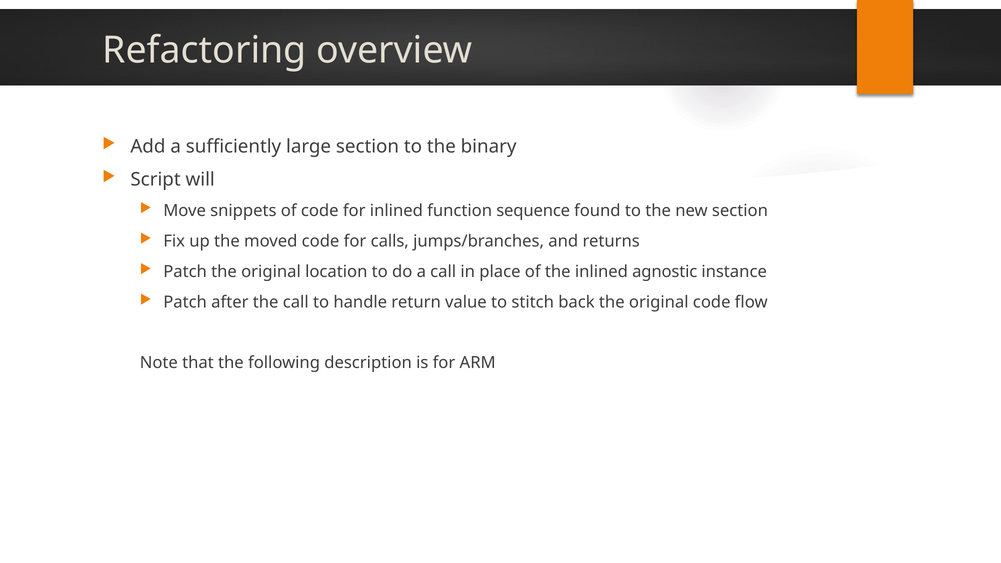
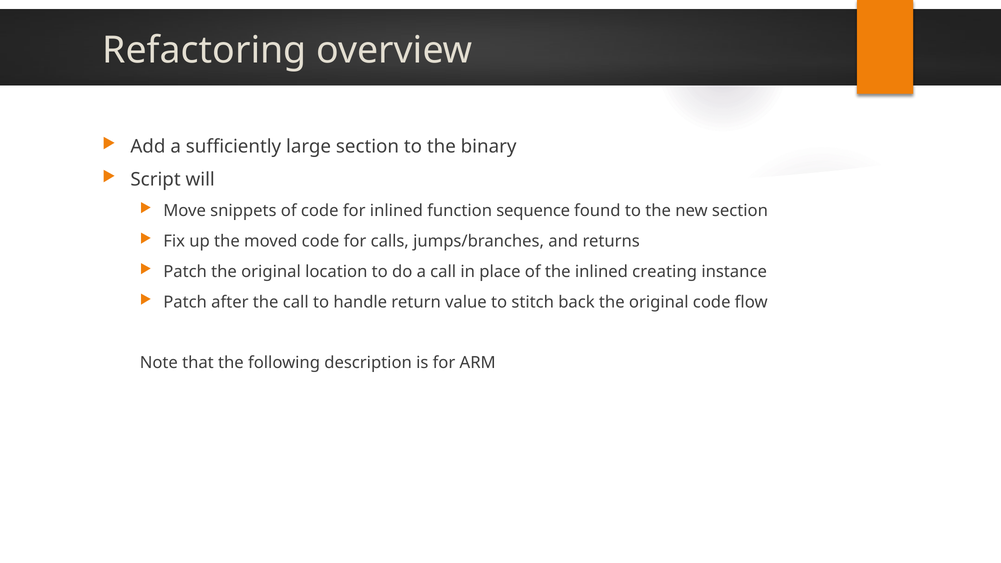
agnostic: agnostic -> creating (665, 272)
